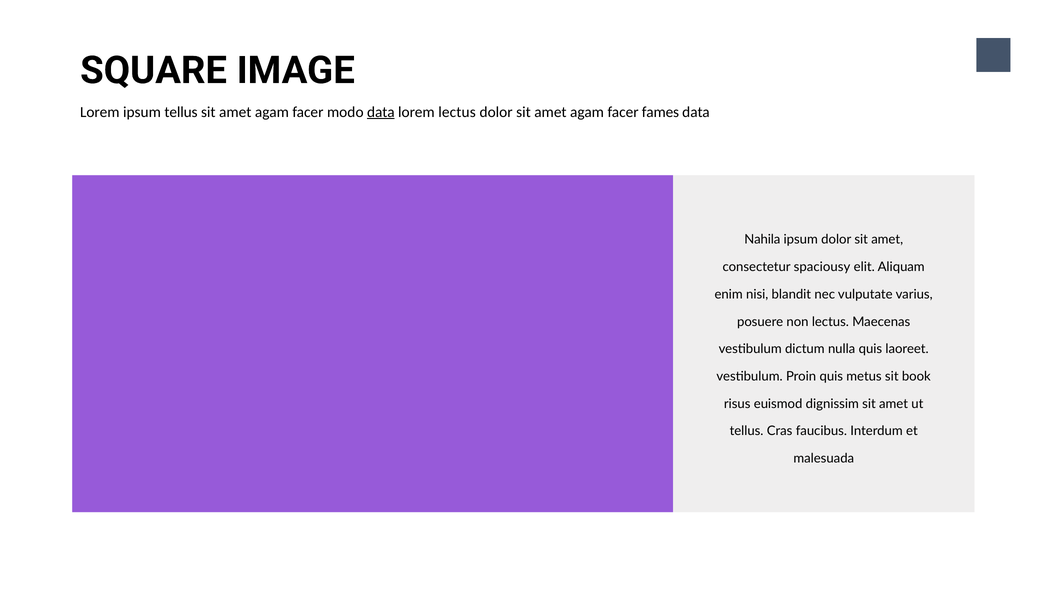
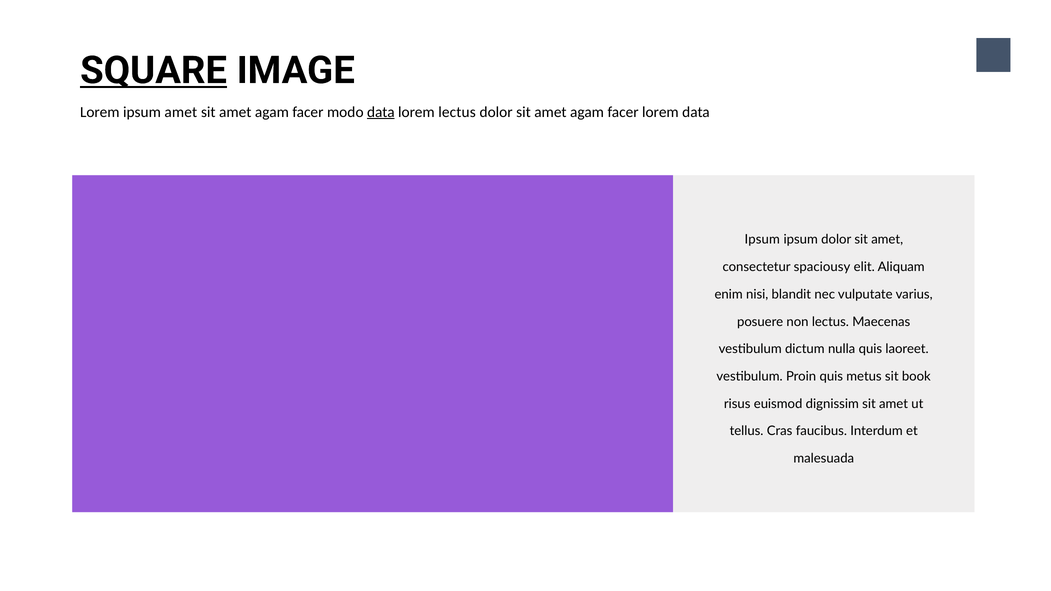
SQUARE underline: none -> present (154, 70)
ipsum tellus: tellus -> amet (181, 112)
facer fames: fames -> lorem (660, 112)
Nahila: Nahila -> Ipsum (762, 240)
